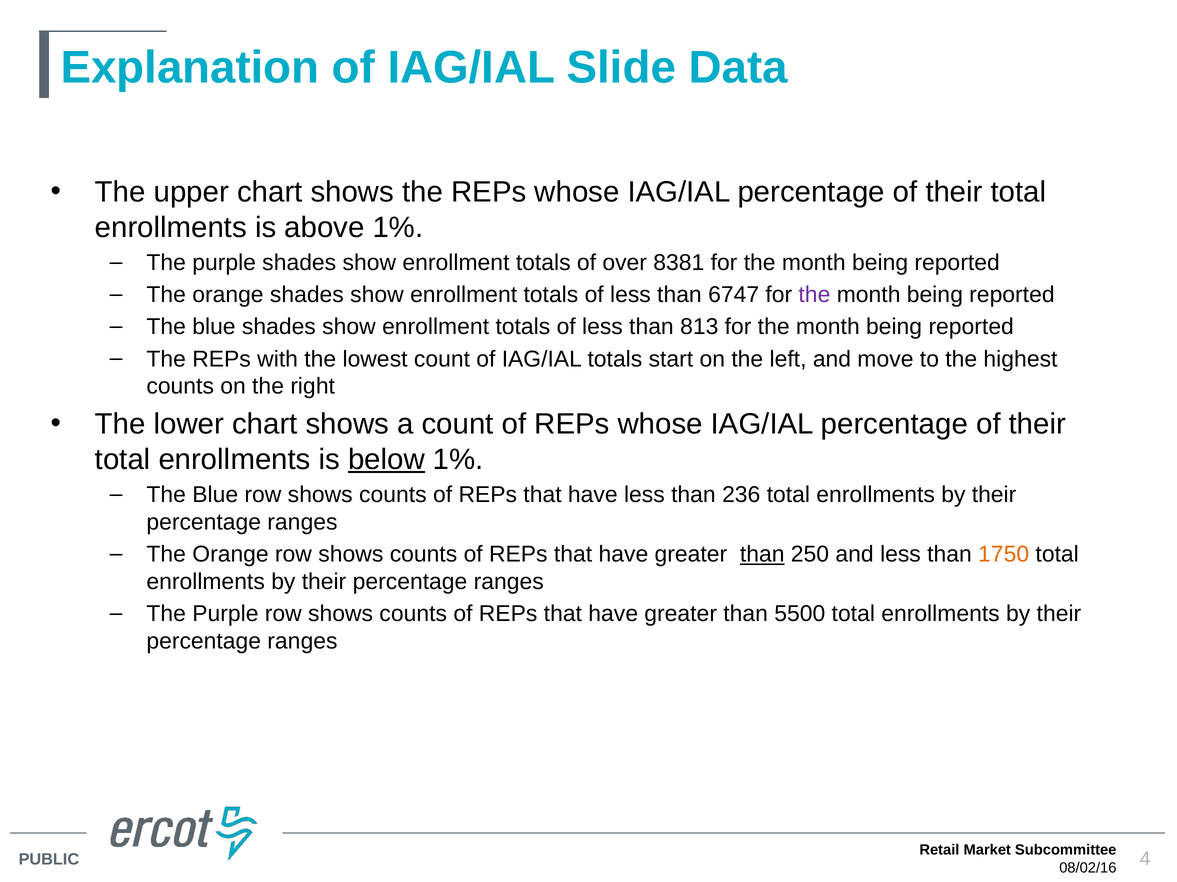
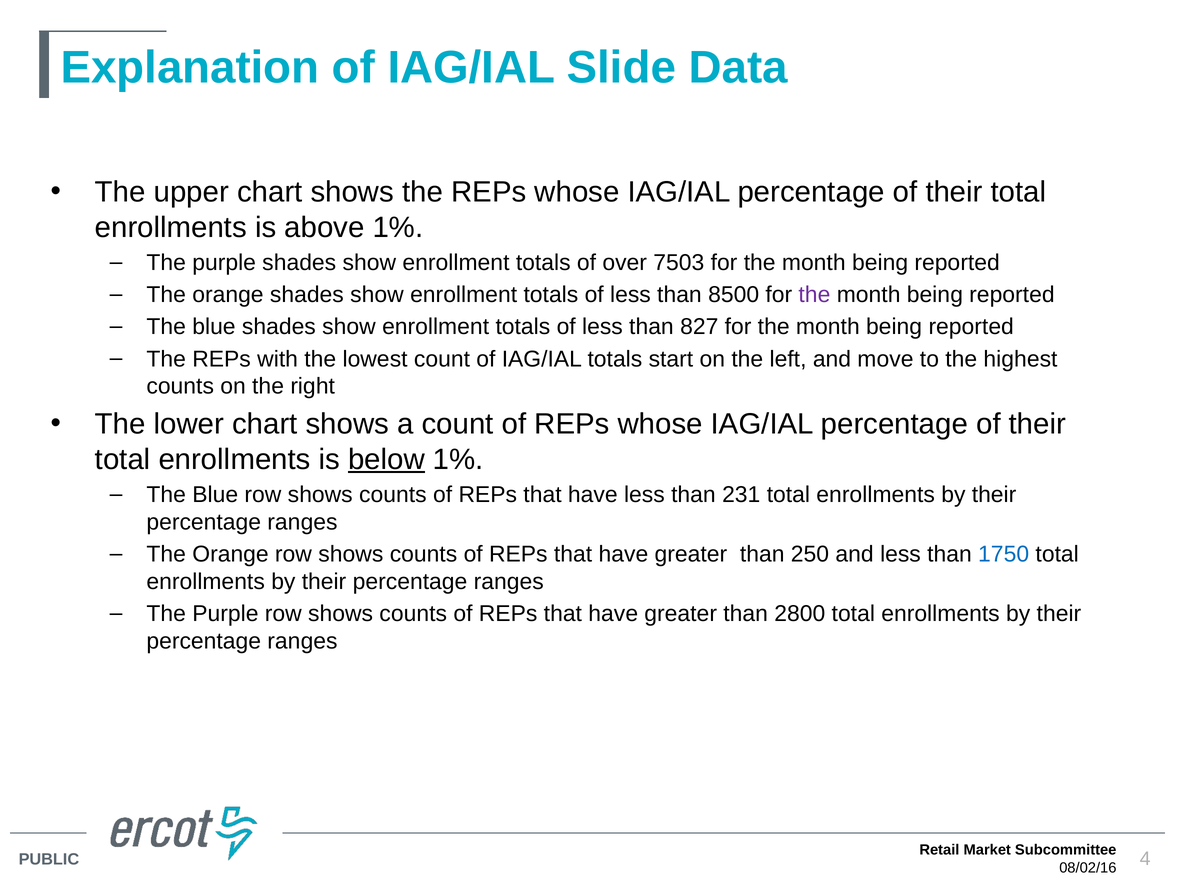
8381: 8381 -> 7503 (679, 263)
6747: 6747 -> 8500 (734, 295)
813: 813 -> 827 (699, 327)
236: 236 -> 231 (741, 495)
than underline: present -> none (762, 555)
1750 colour: orange -> blue (1004, 555)
5500: 5500 -> 2800 (800, 614)
